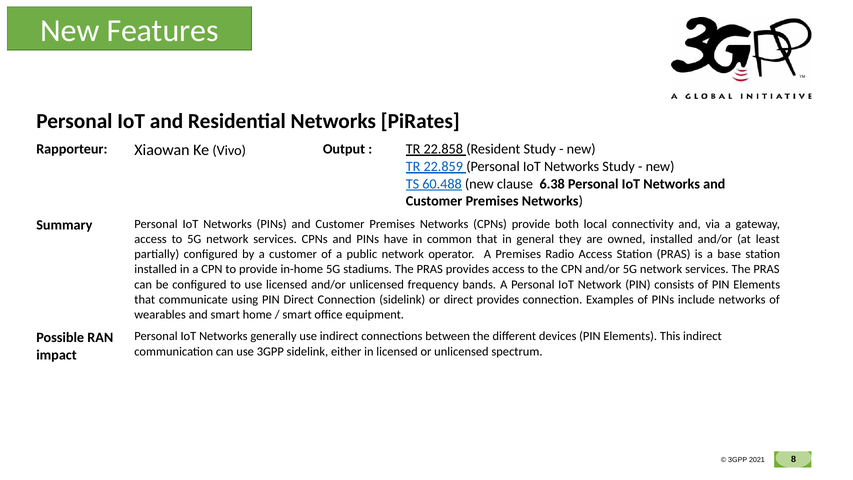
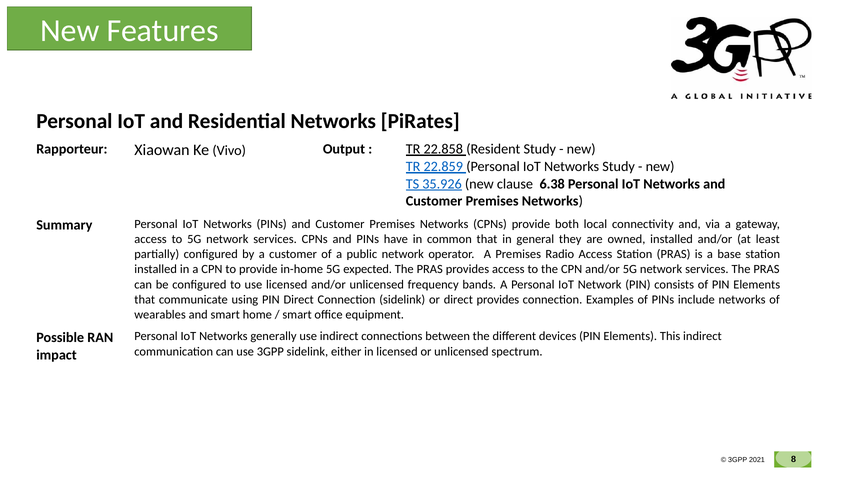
60.488: 60.488 -> 35.926 (442, 184)
stadiums: stadiums -> expected (368, 269)
